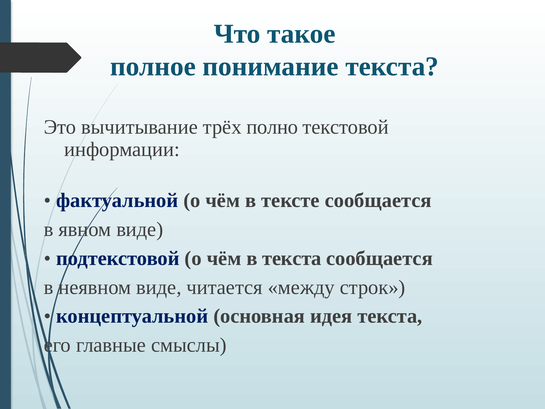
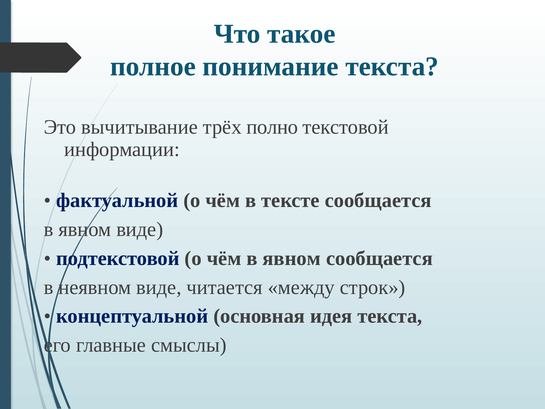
чём в текста: текста -> явном (292, 258)
